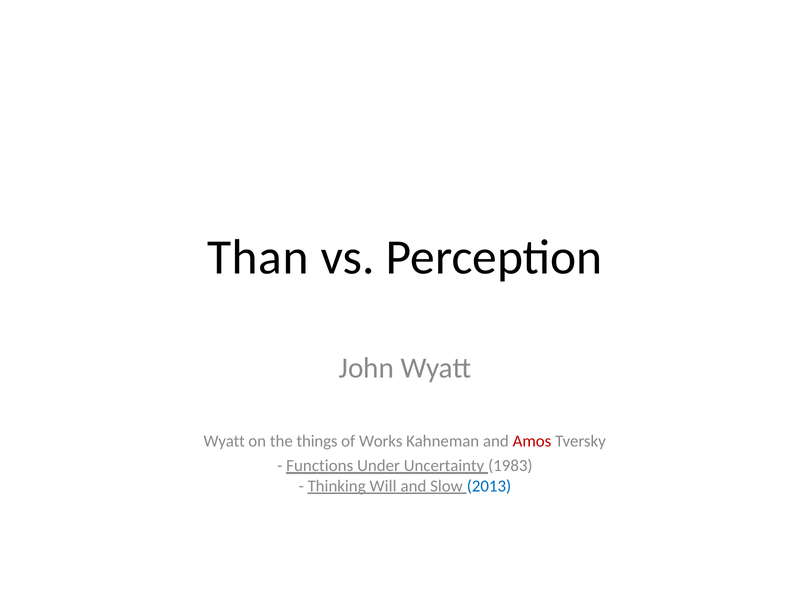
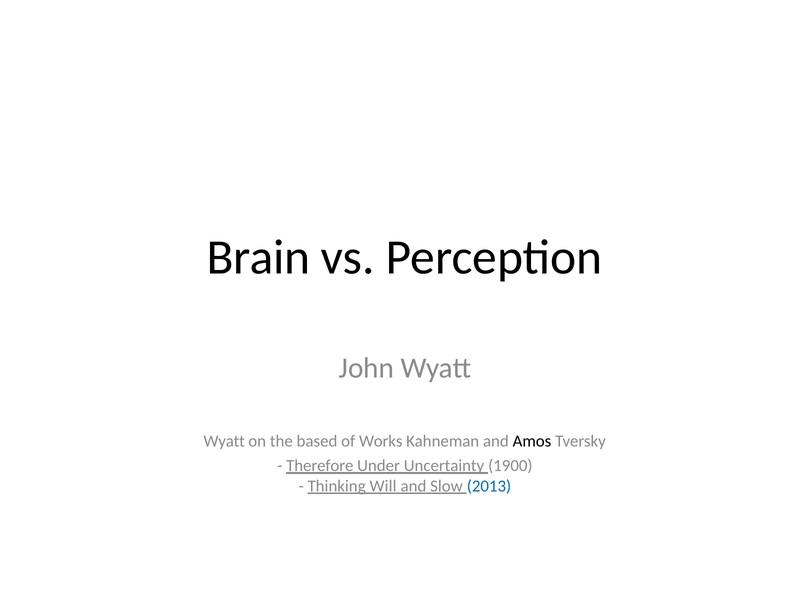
Than: Than -> Brain (258, 257)
things: things -> based (317, 441)
Amos colour: red -> black (532, 441)
Functions: Functions -> Therefore (320, 465)
1983: 1983 -> 1900 (510, 465)
